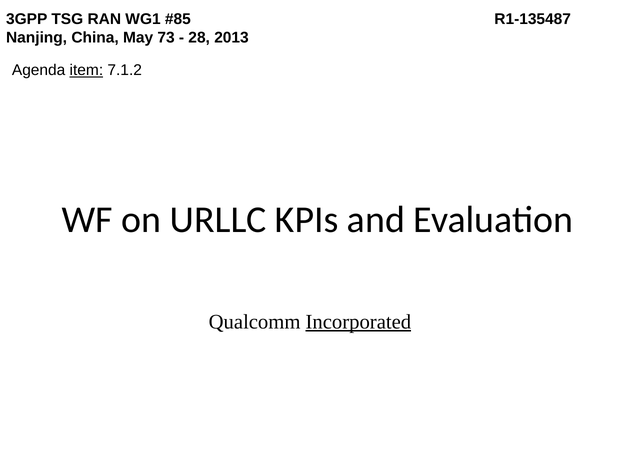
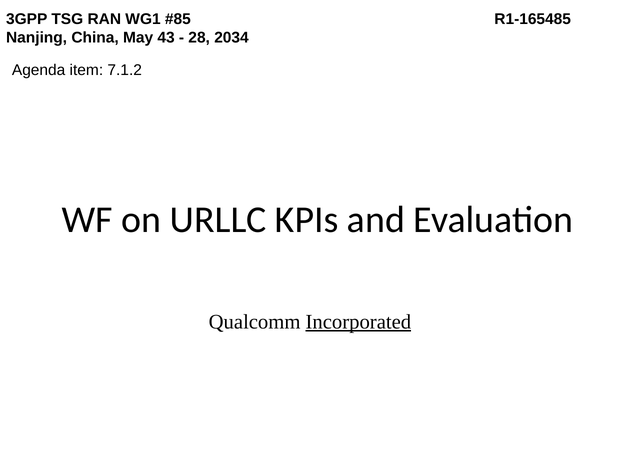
R1-135487: R1-135487 -> R1-165485 (533, 19)
73: 73 -> 43 (166, 38)
2013: 2013 -> 2034 (231, 38)
item underline: present -> none (86, 70)
